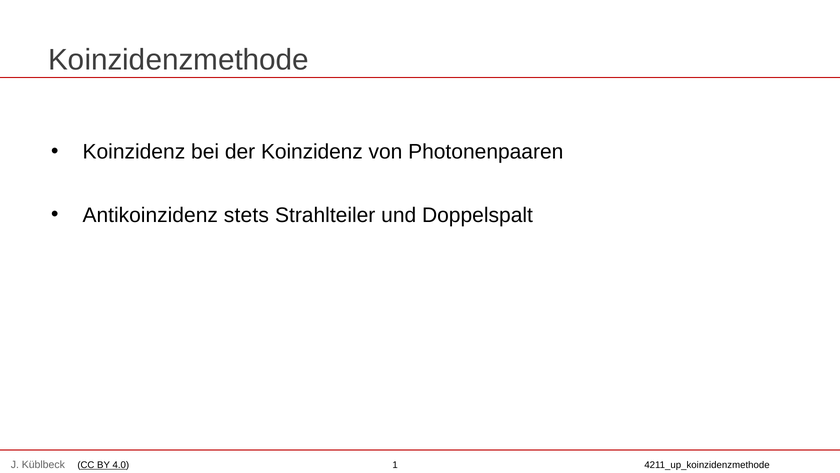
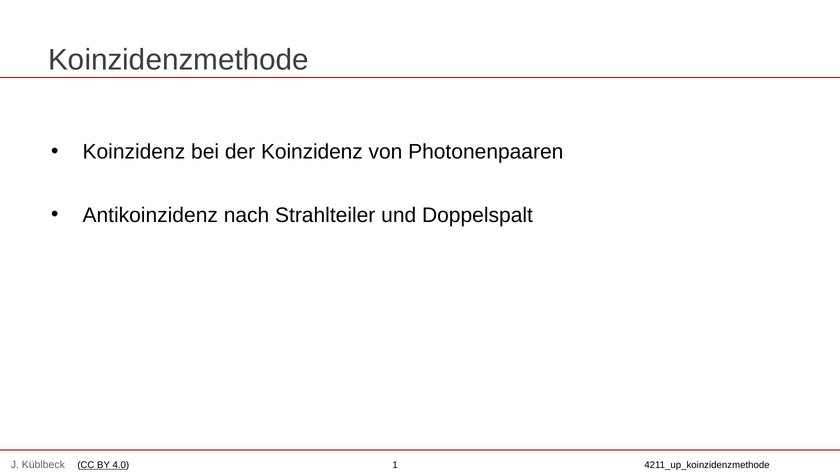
stets: stets -> nach (247, 215)
